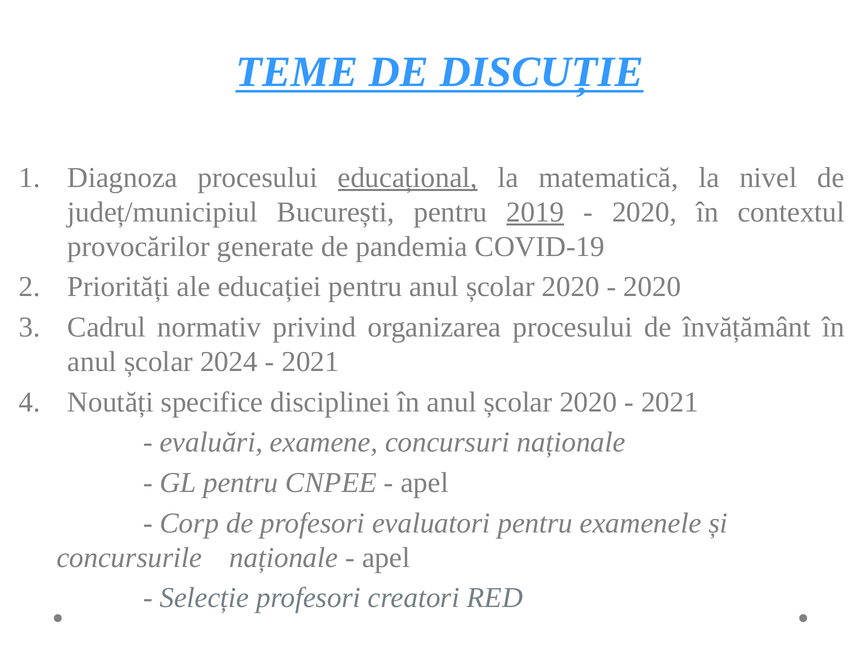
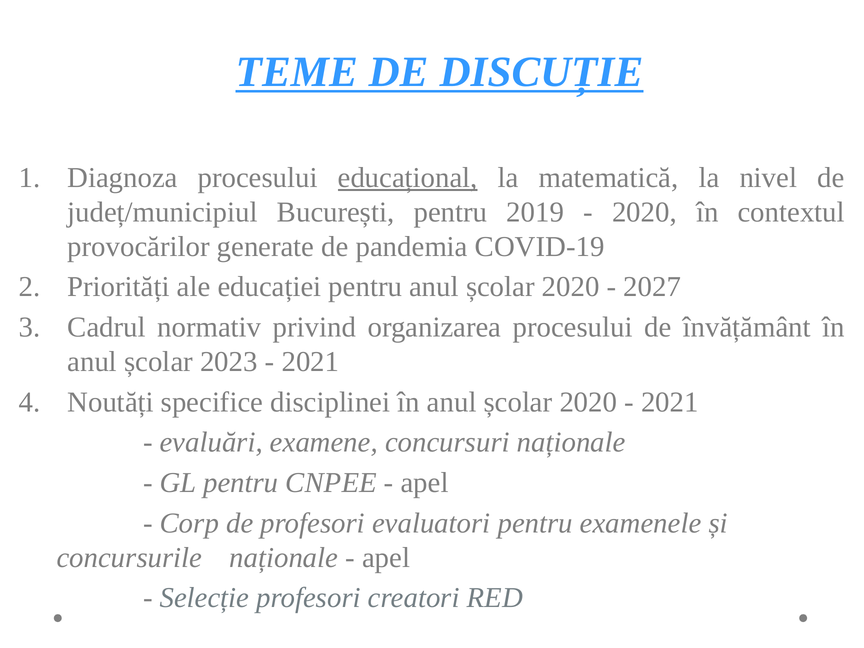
2019 underline: present -> none (535, 212)
2020: 2020 -> 2027 (652, 287)
2024: 2024 -> 2023 (229, 362)
